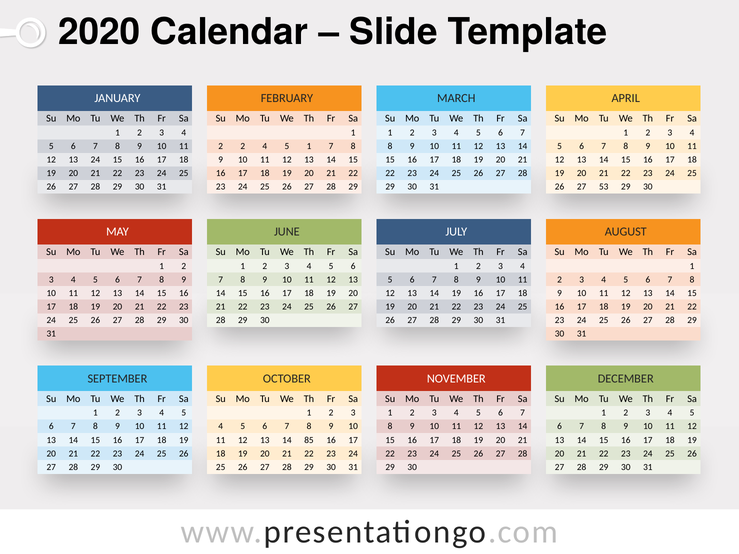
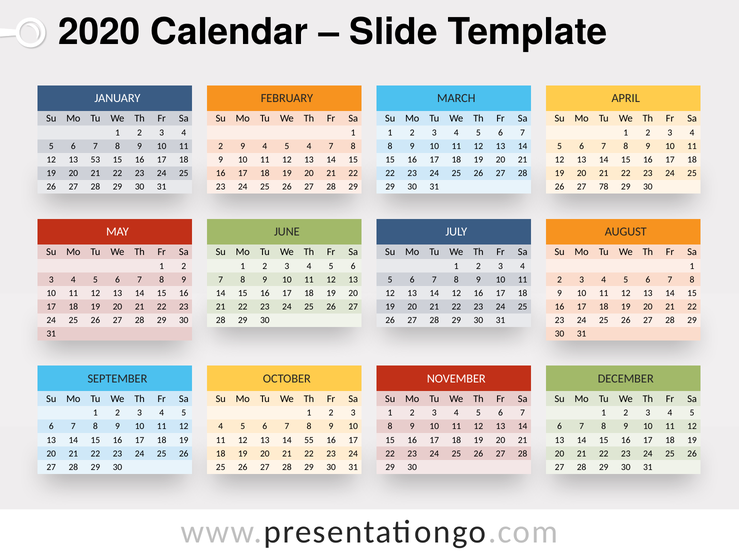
2 2: 2 -> 9 (243, 146)
5 1: 1 -> 4 (309, 146)
13 24: 24 -> 53 (95, 160)
53: 53 -> 78 (604, 187)
14 19: 19 -> 12 (456, 293)
85: 85 -> 55 (309, 440)
